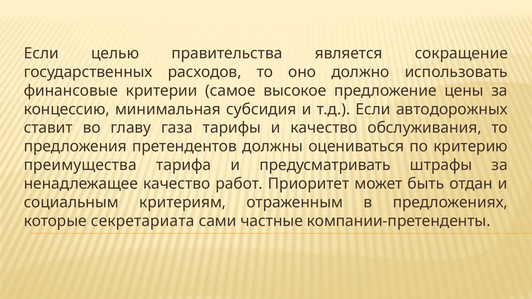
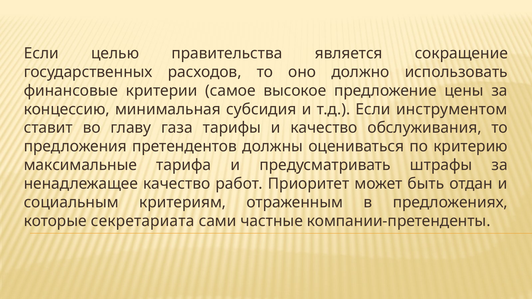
автодорожных: автодорожных -> инструментом (452, 109)
преимущества: преимущества -> максимальные (80, 165)
